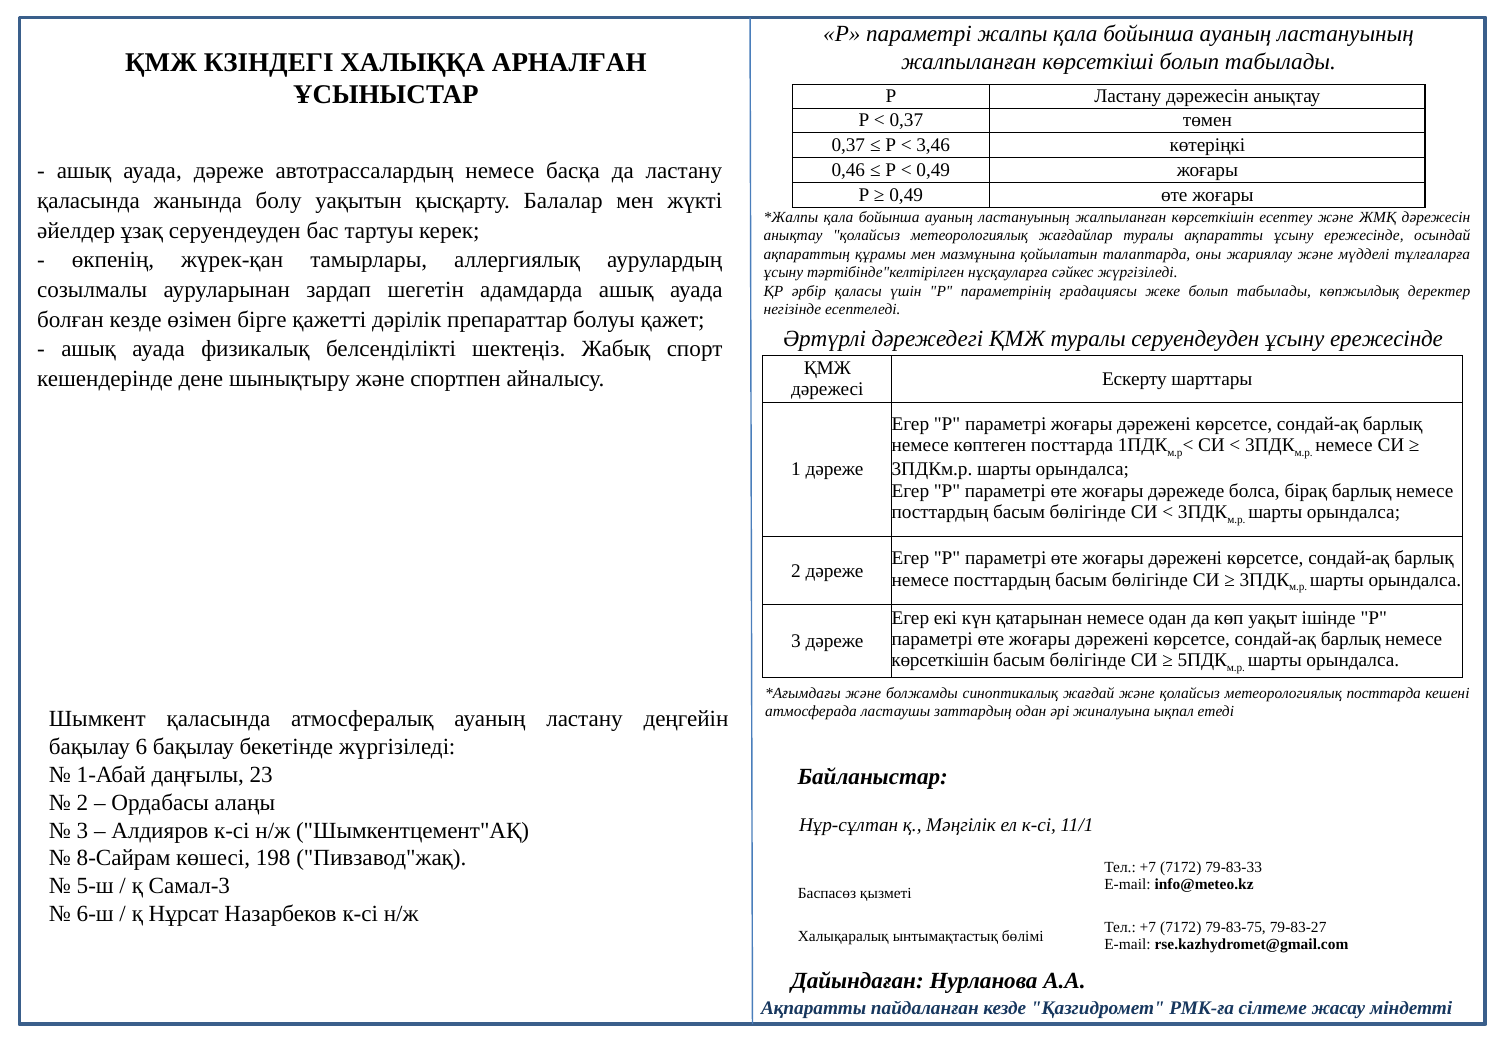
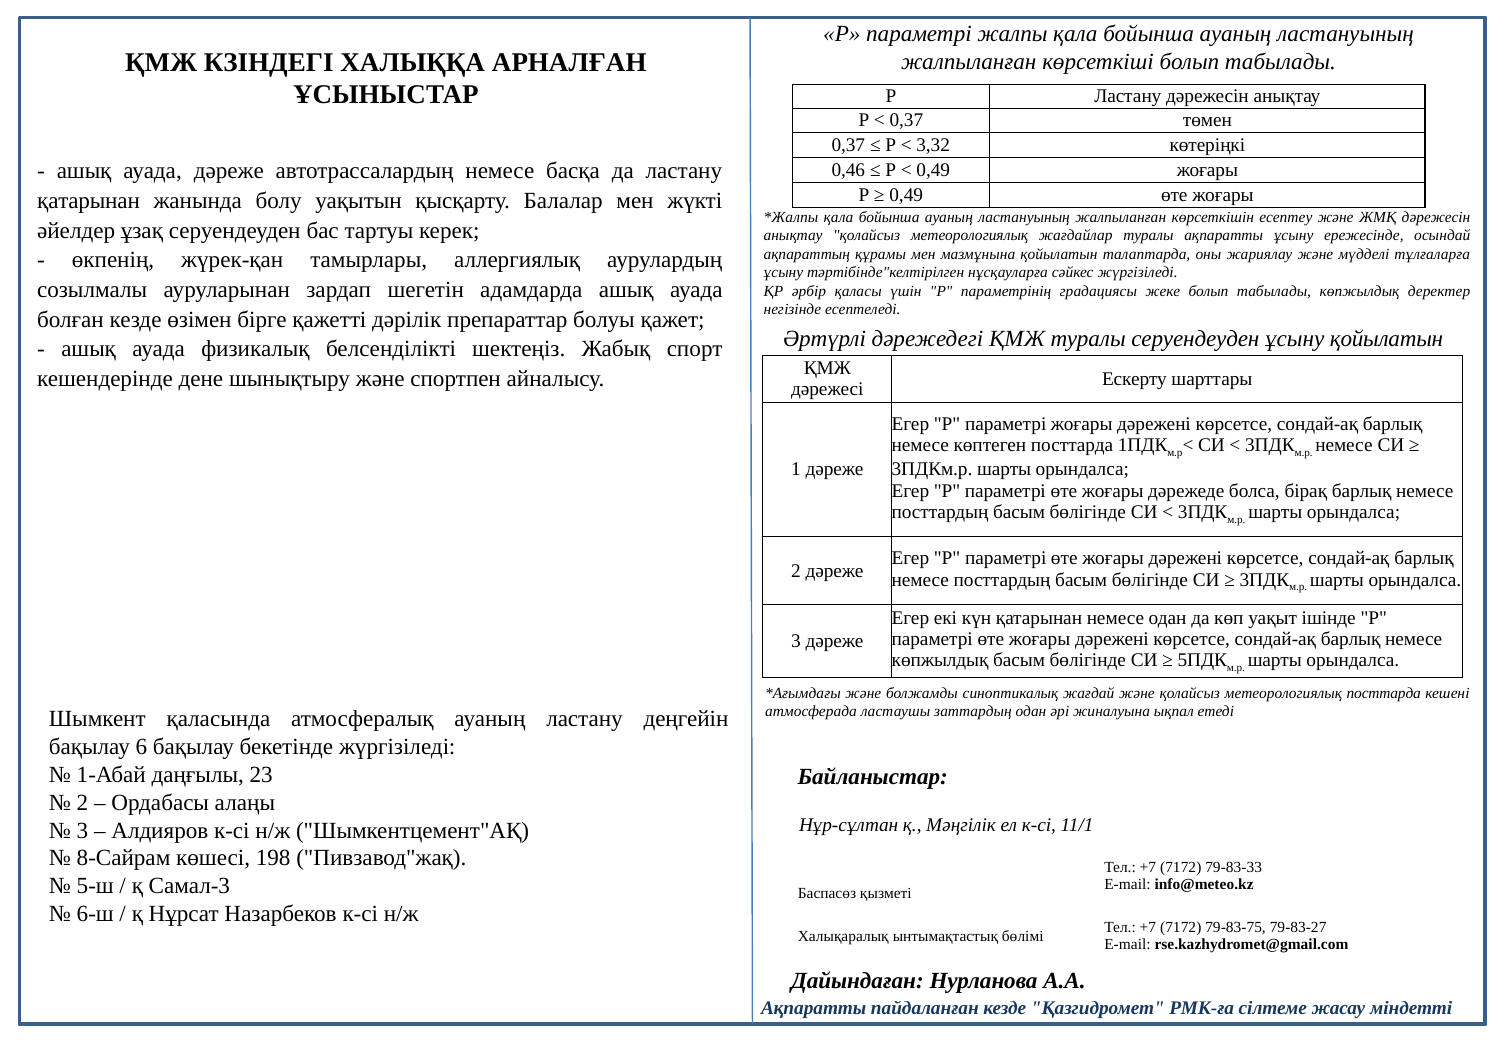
3,46: 3,46 -> 3,32 (933, 145)
қаласында: қаласында -> қатарынан (89, 201)
ережесінде: ережесінде -> қойылатын (1387, 339)
көрсеткішін: көрсеткішін -> көпжылдық (940, 661)
